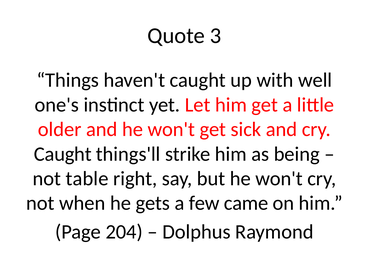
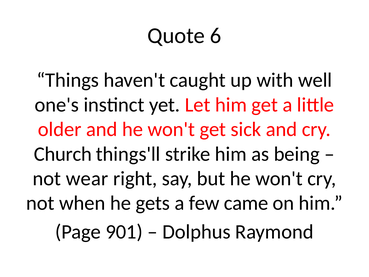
3: 3 -> 6 (216, 36)
Caught: Caught -> Church (63, 154)
table: table -> wear (87, 178)
204: 204 -> 901 (124, 232)
